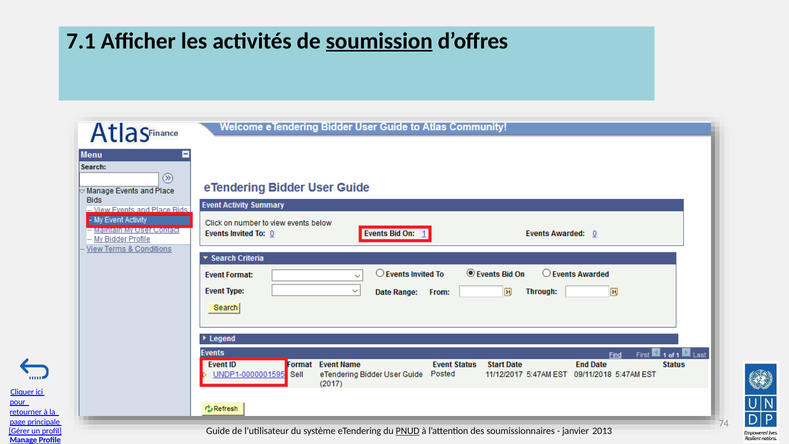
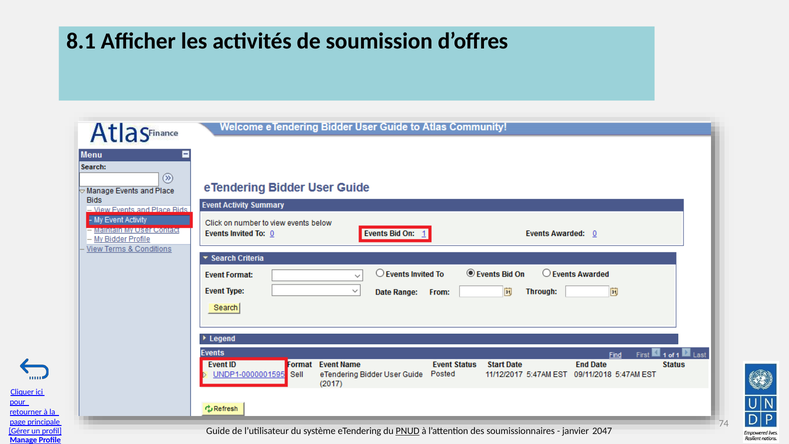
7.1: 7.1 -> 8.1 (81, 41)
soumission underline: present -> none (379, 41)
2013: 2013 -> 2047 (602, 431)
